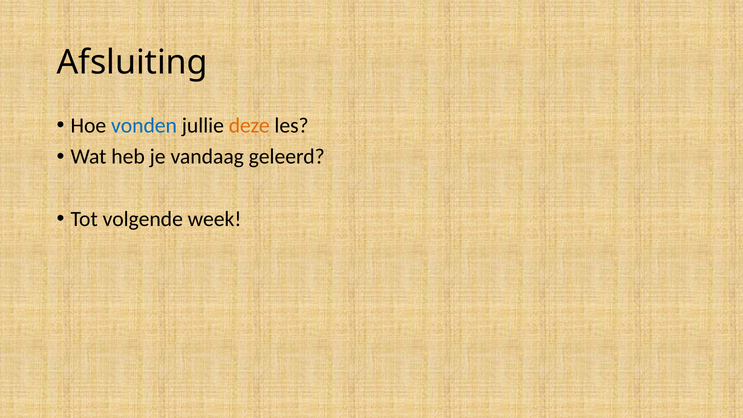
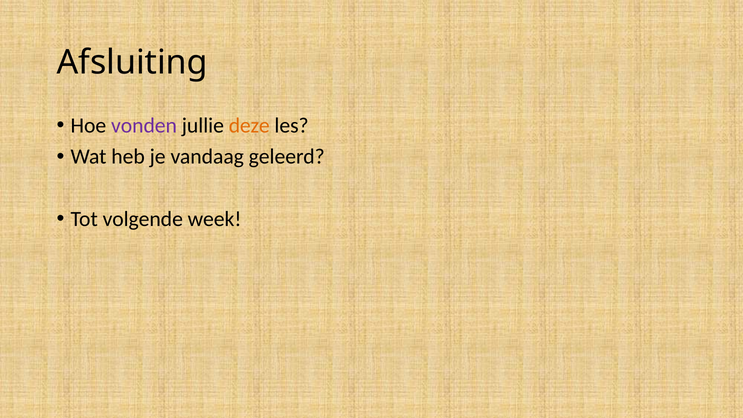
vonden colour: blue -> purple (144, 126)
